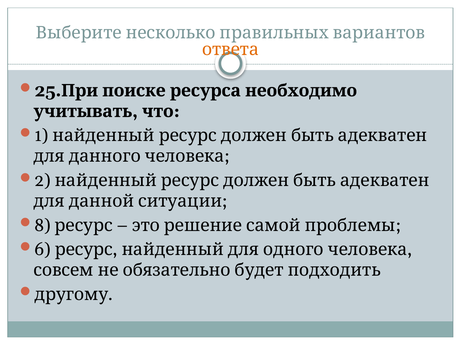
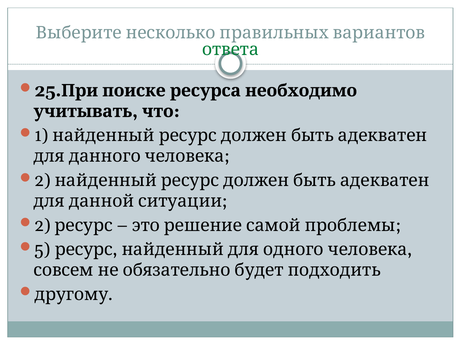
ответа colour: orange -> green (231, 49)
8: 8 -> 2 (42, 226)
6: 6 -> 5 (42, 250)
